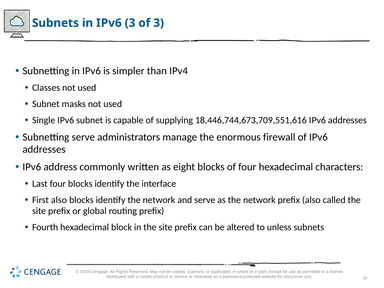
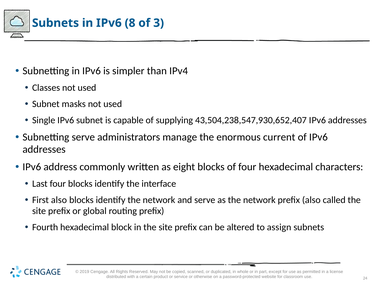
6 3: 3 -> 8 (130, 23)
18,446,744,673,709,551,616: 18,446,744,673,709,551,616 -> 43,504,238,547,930,652,407 (251, 120)
firewall: firewall -> current (279, 137)
unless: unless -> assign (279, 227)
